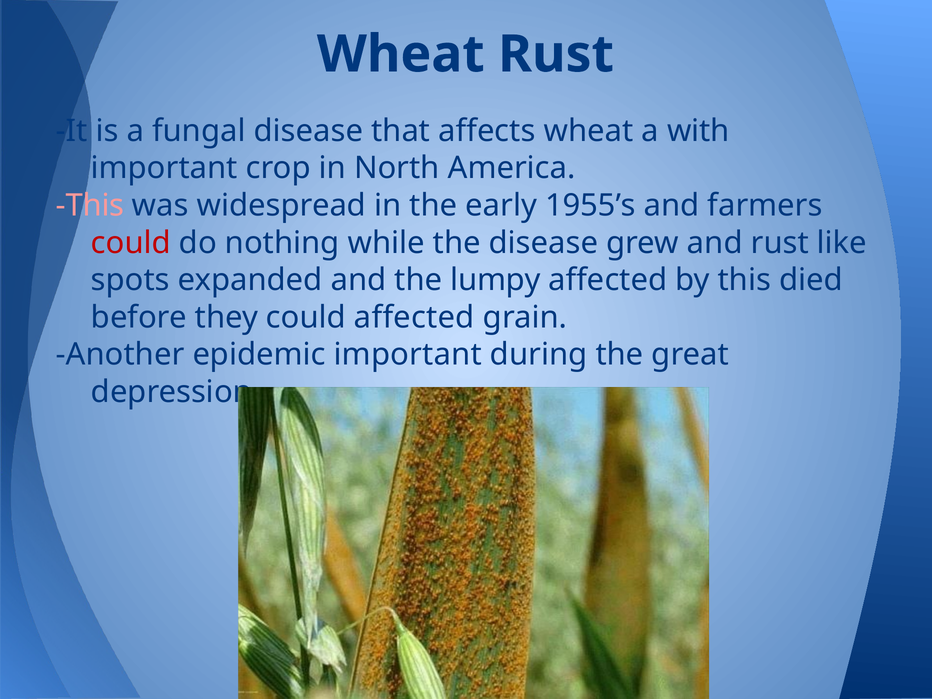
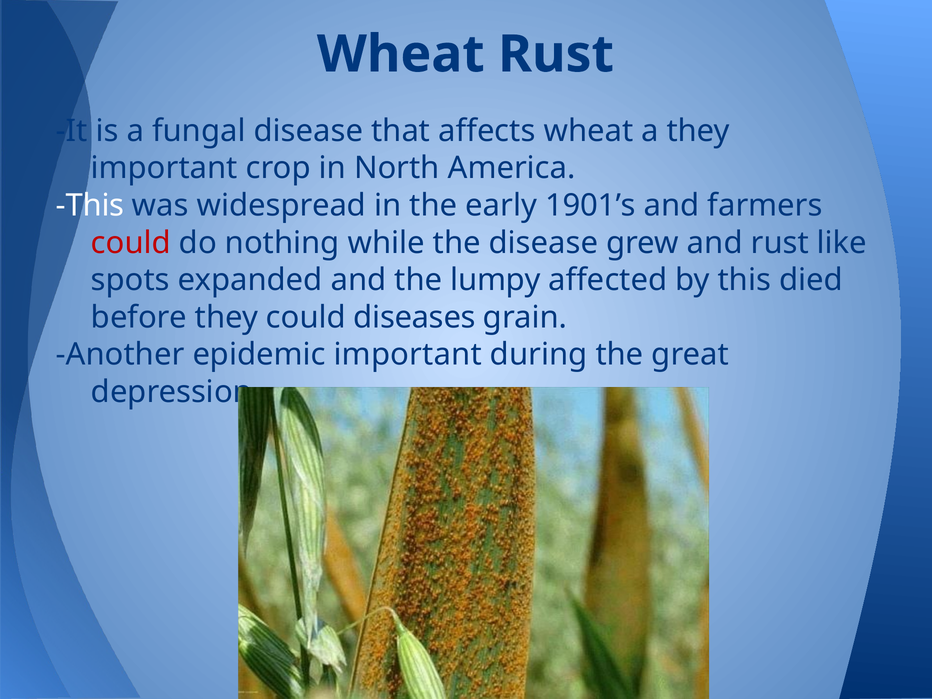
a with: with -> they (698, 131)
This colour: pink -> white (90, 205)
1955’s: 1955’s -> 1901’s (590, 205)
could affected: affected -> diseases (415, 317)
